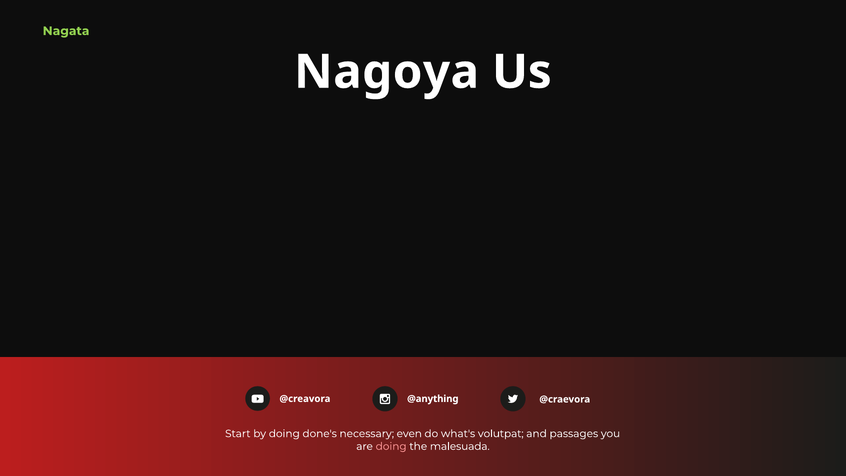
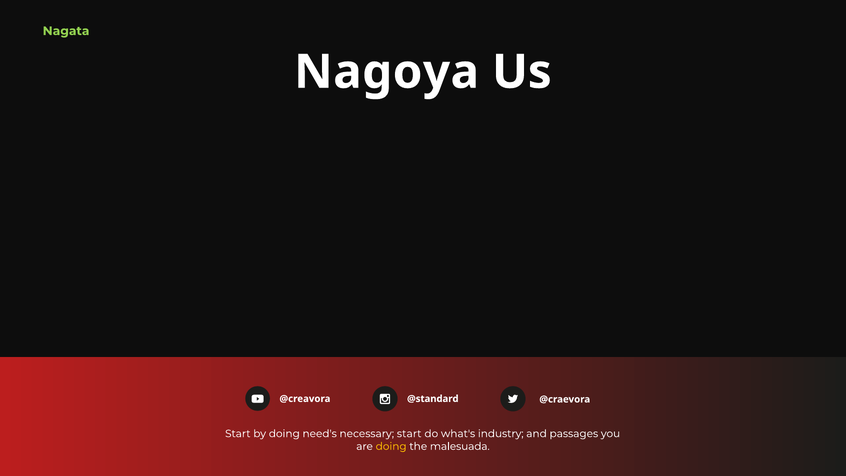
@anything: @anything -> @standard (433, 399)
done's: done's -> need's (320, 434)
necessary even: even -> start (409, 434)
volutpat: volutpat -> industry (501, 434)
doing colour: pink -> yellow (391, 446)
